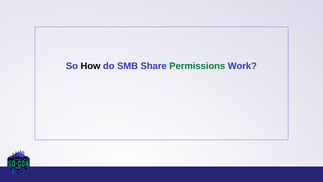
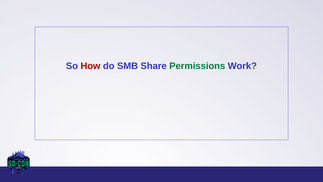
How colour: black -> red (90, 66)
